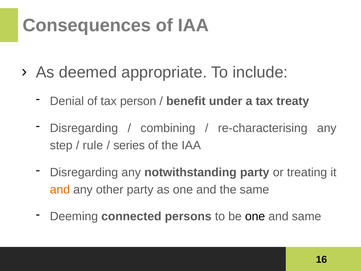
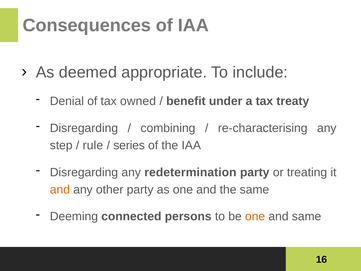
person: person -> owned (138, 101)
notwithstanding: notwithstanding -> redetermination (190, 172)
one colour: black -> orange (255, 216)
